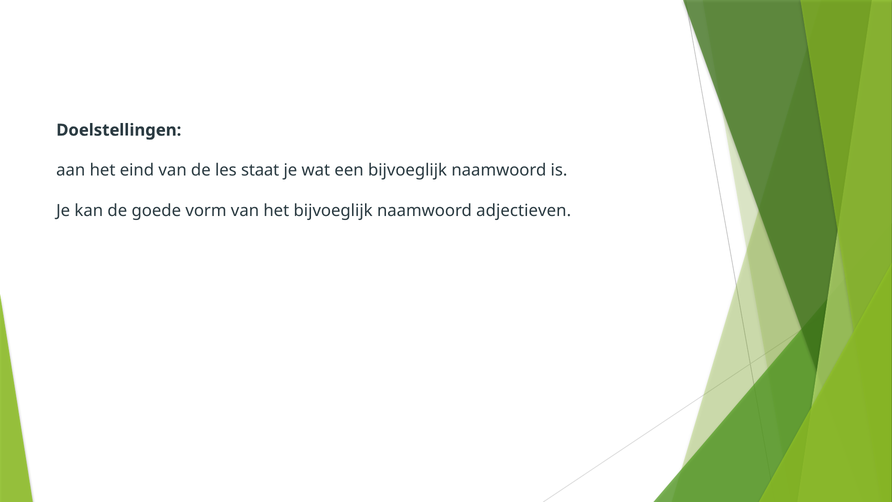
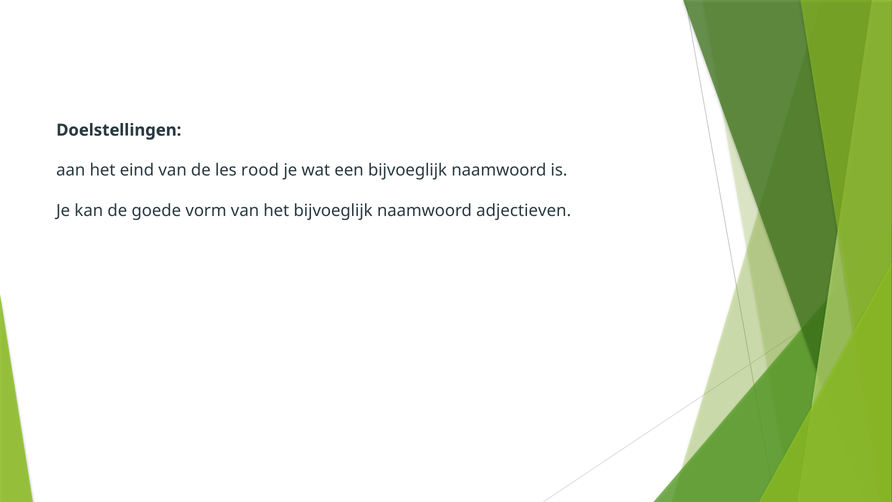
staat: staat -> rood (260, 170)
